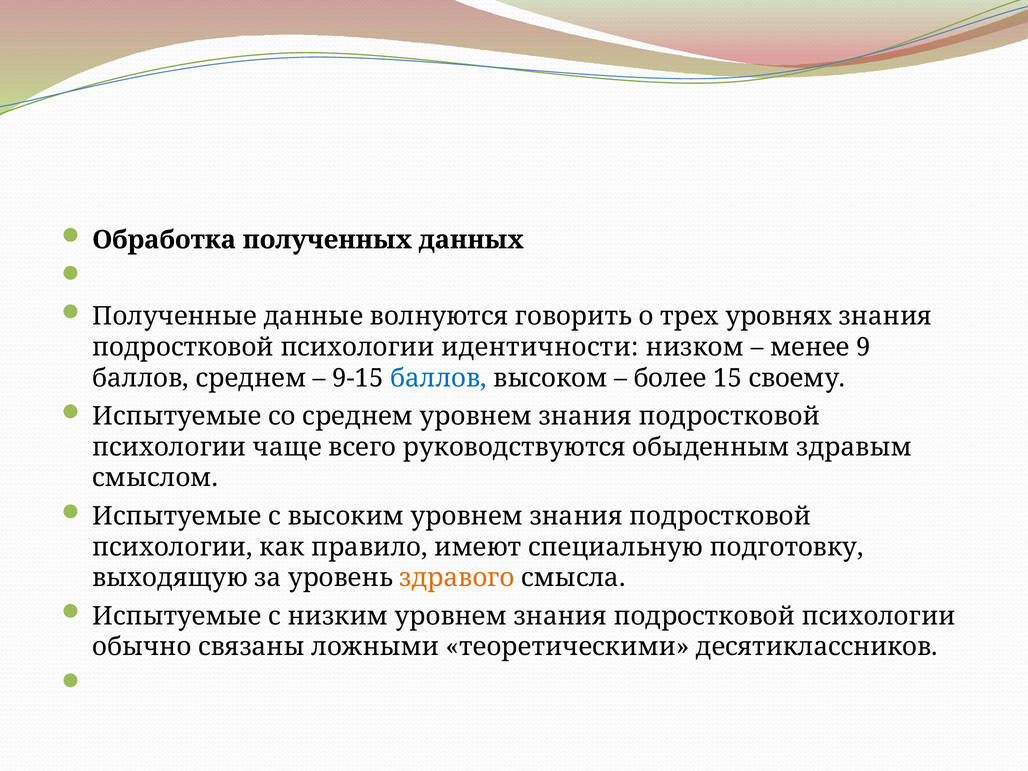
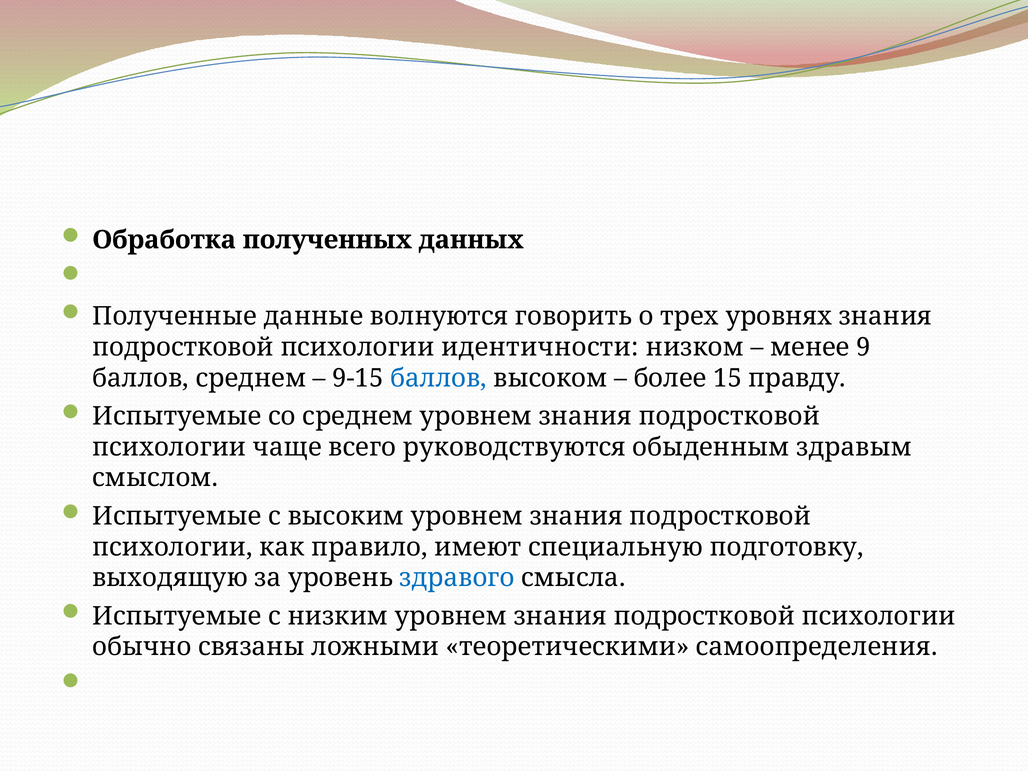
своему: своему -> правду (797, 378)
здравого colour: orange -> blue (457, 578)
десятиклассников: десятиклассников -> самоопределения (817, 647)
